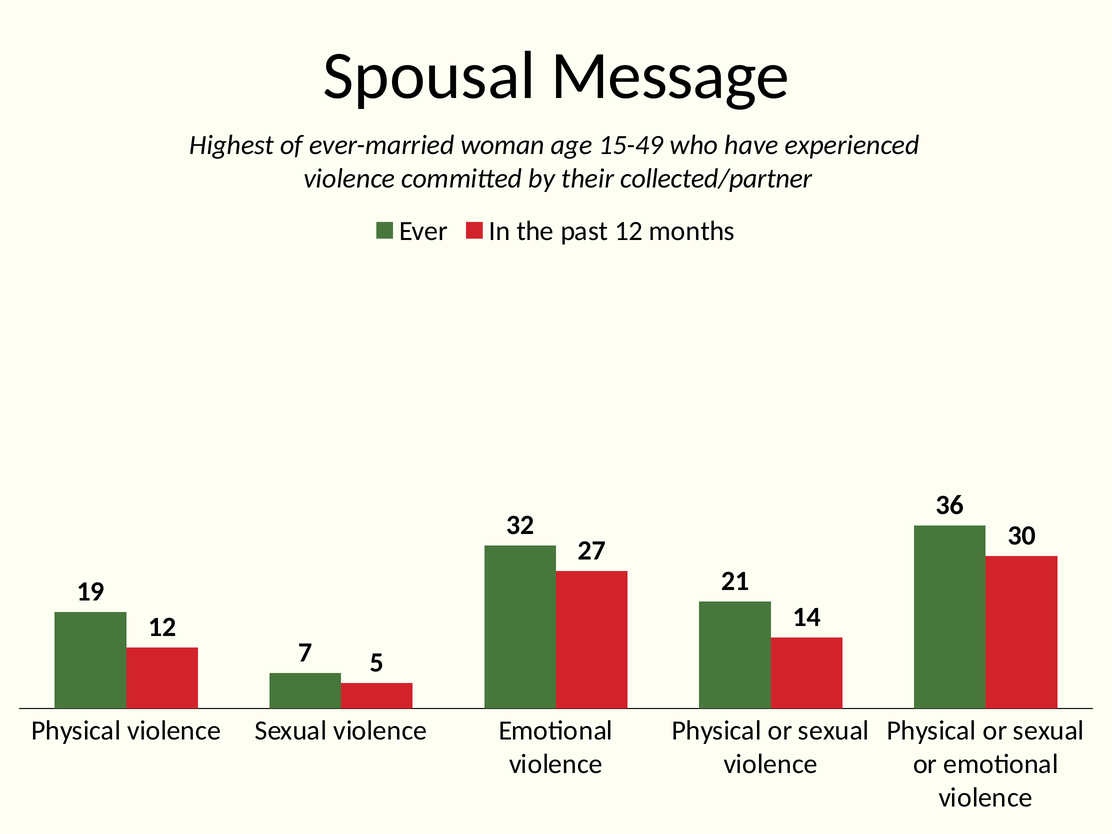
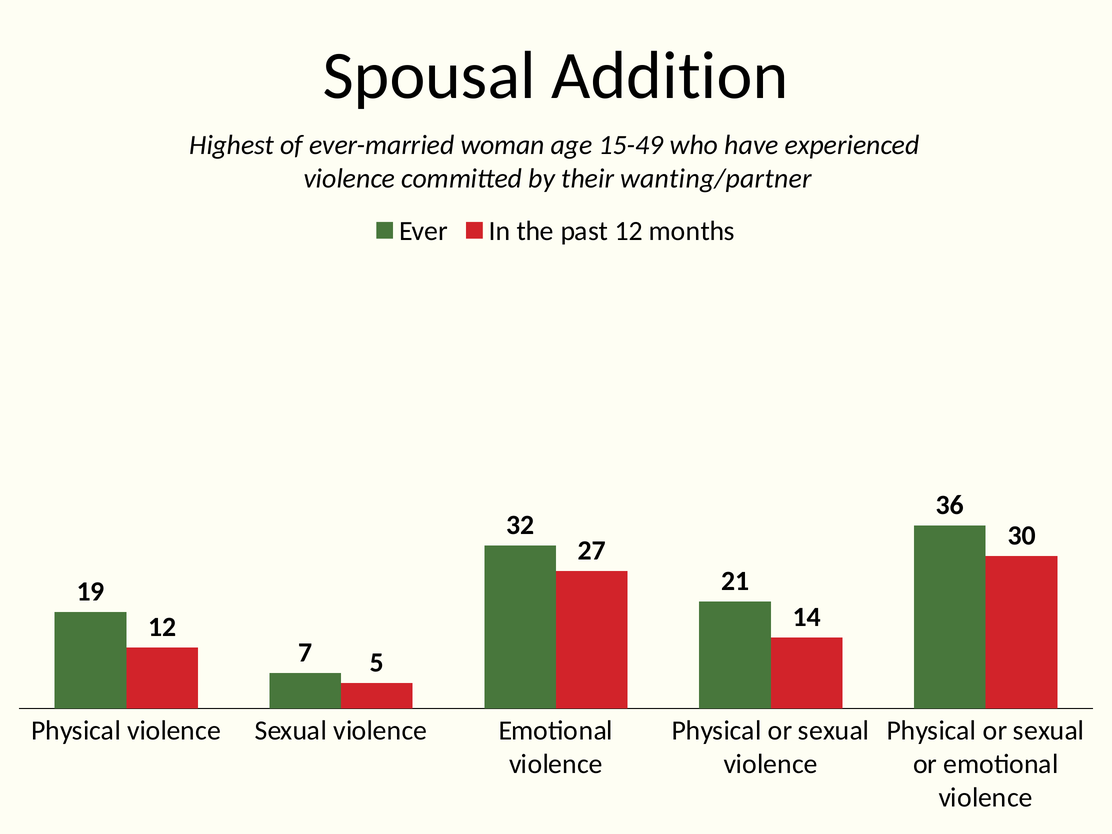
Message: Message -> Addition (670, 76)
collected/partner: collected/partner -> wanting/partner (716, 179)
